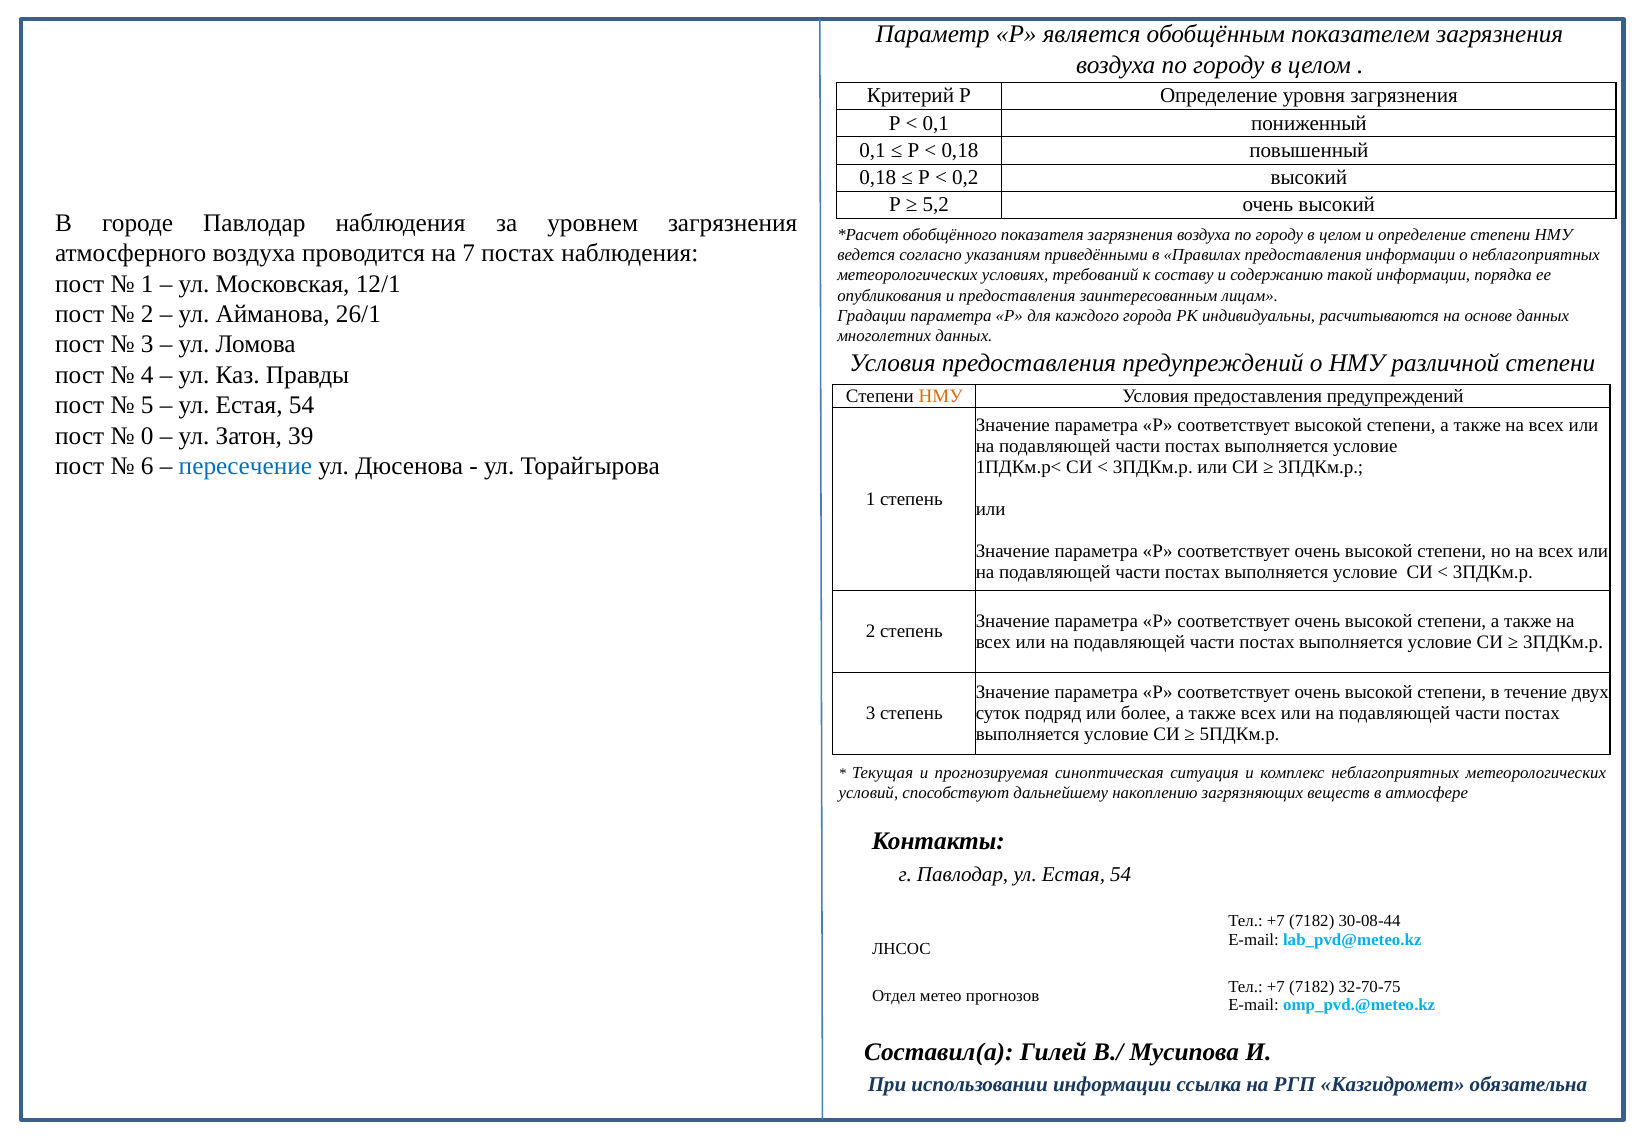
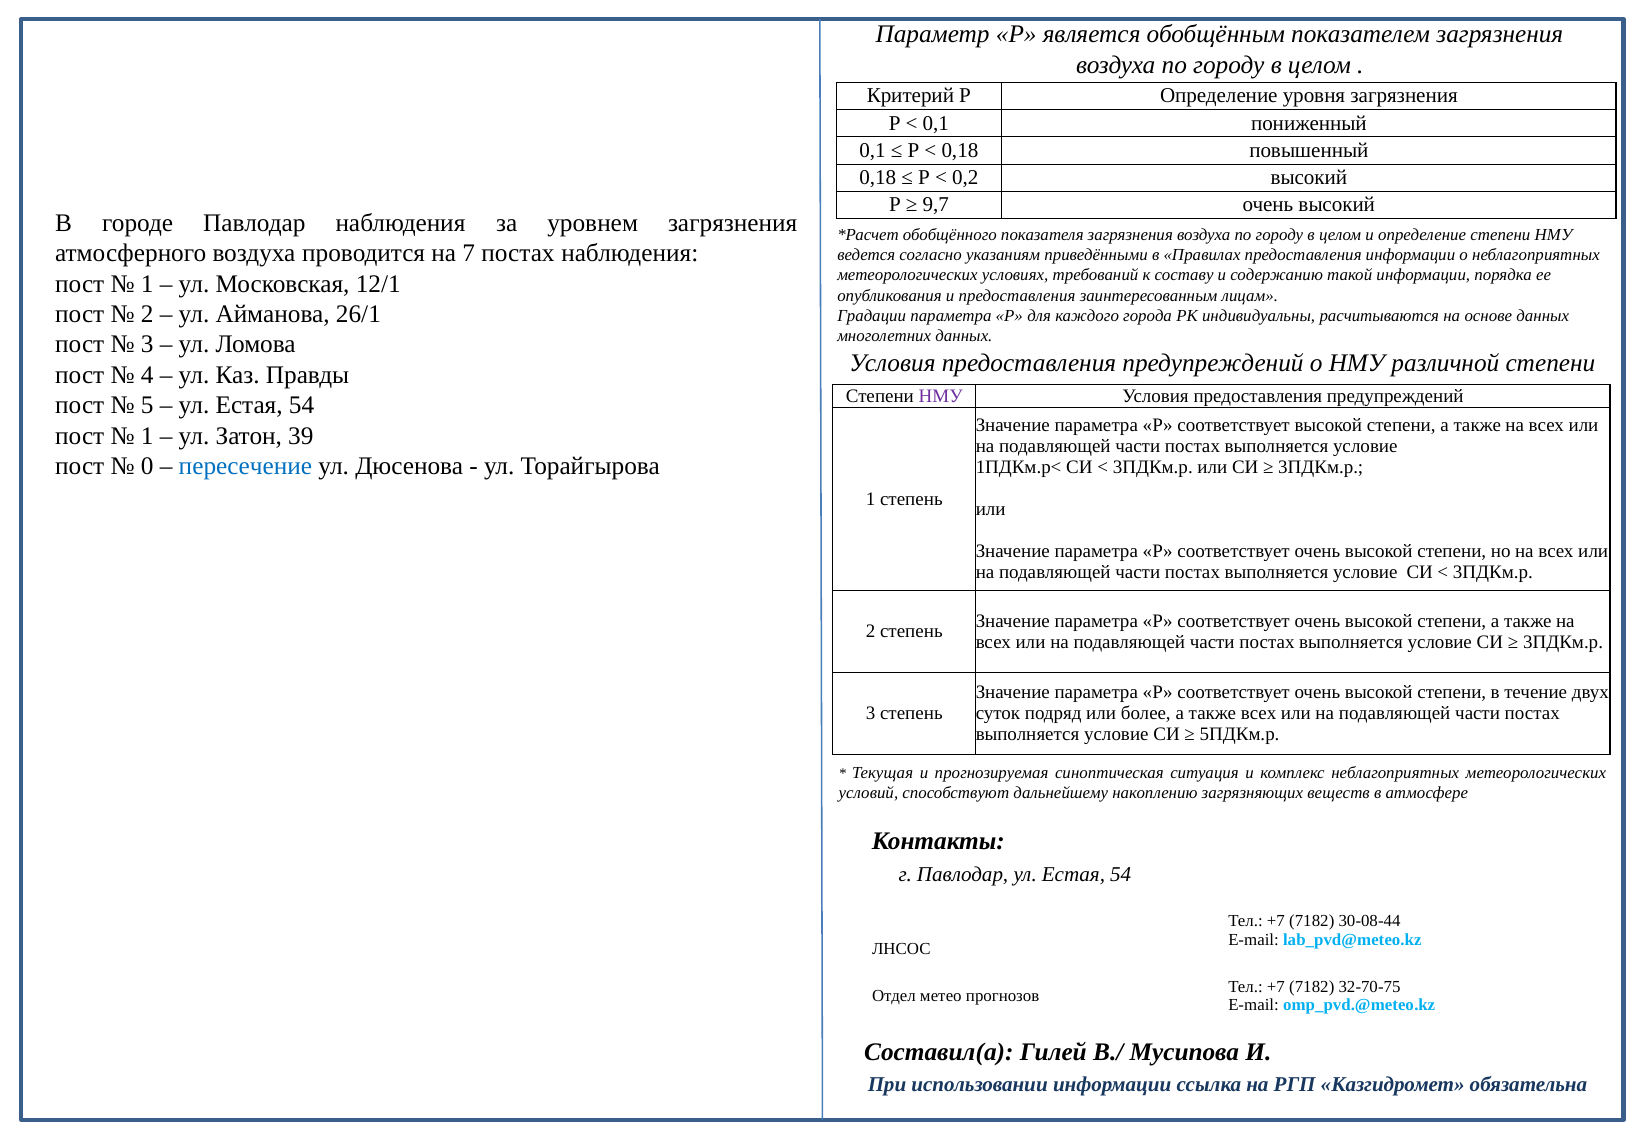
5,2: 5,2 -> 9,7 (936, 205)
НМУ colour: orange -> purple (941, 396)
0: 0 -> 1 (147, 436)
6: 6 -> 0 (147, 466)
